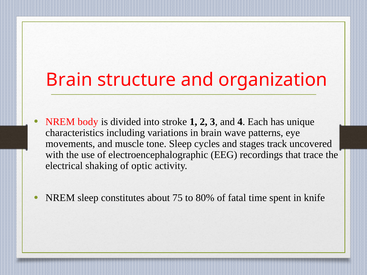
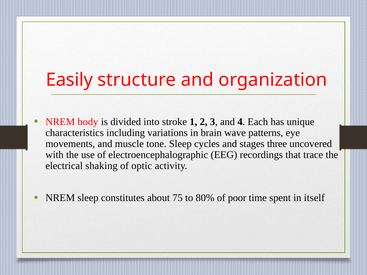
Brain: Brain -> Easily (69, 80)
track: track -> three (277, 144)
fatal: fatal -> poor (237, 198)
knife: knife -> itself (314, 198)
